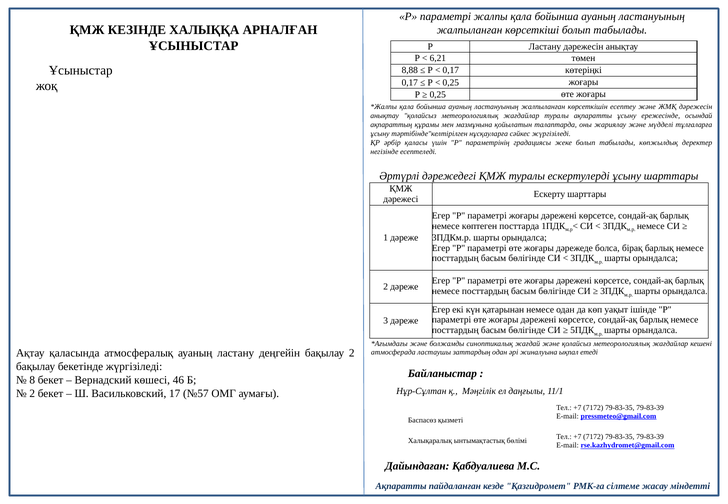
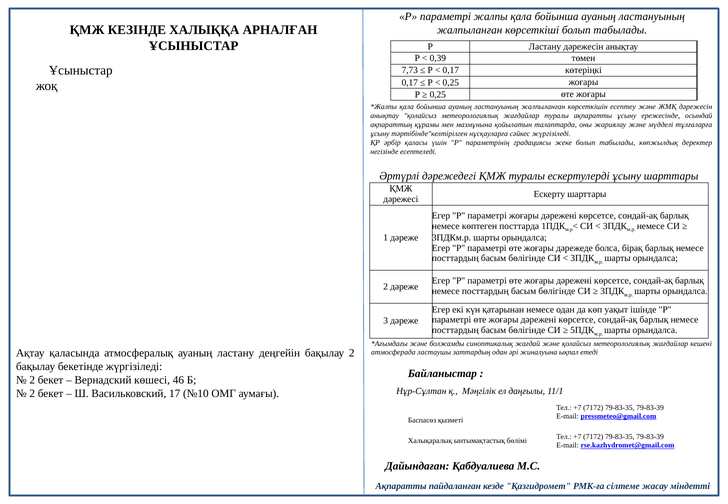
6,21: 6,21 -> 0,39 (438, 58)
8,88: 8,88 -> 7,73 (410, 70)
8: 8 -> 2 (32, 380)
№57: №57 -> №10 (196, 394)
